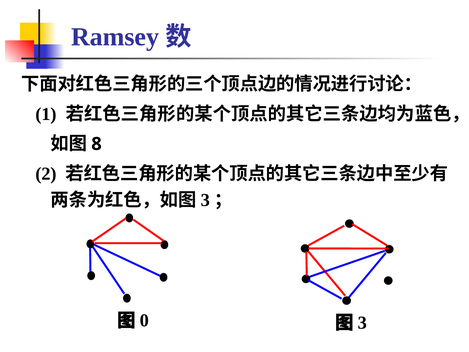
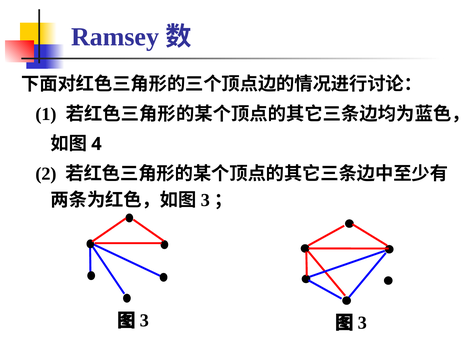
8: 8 -> 4 (96, 144)
0: 0 -> 3 (144, 320)
